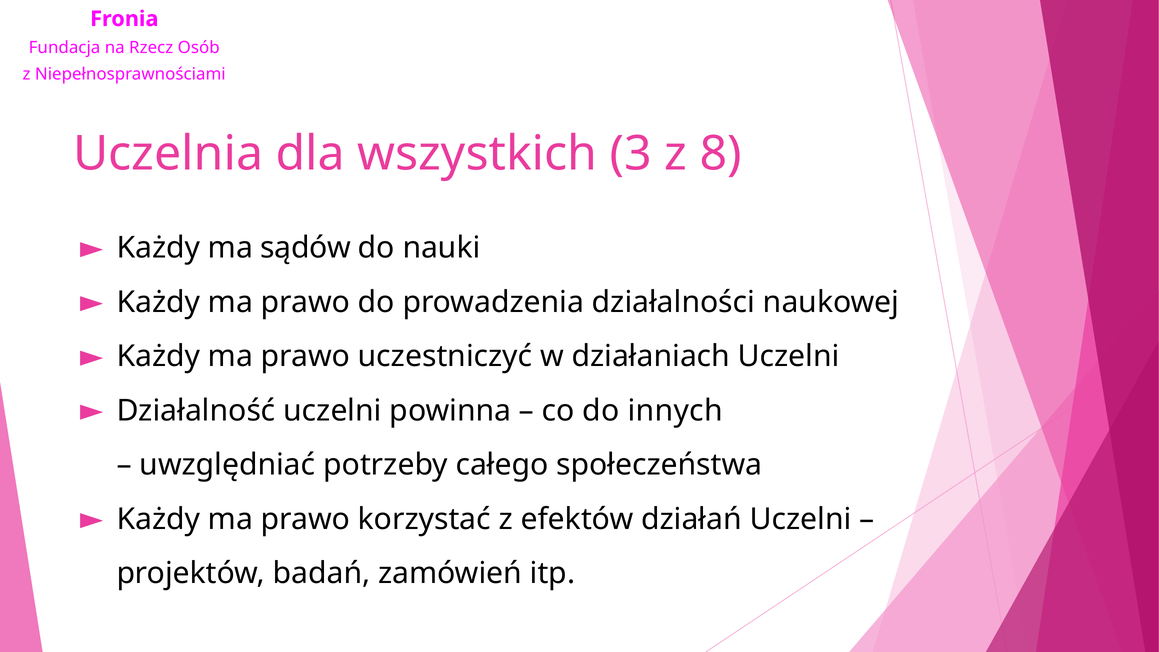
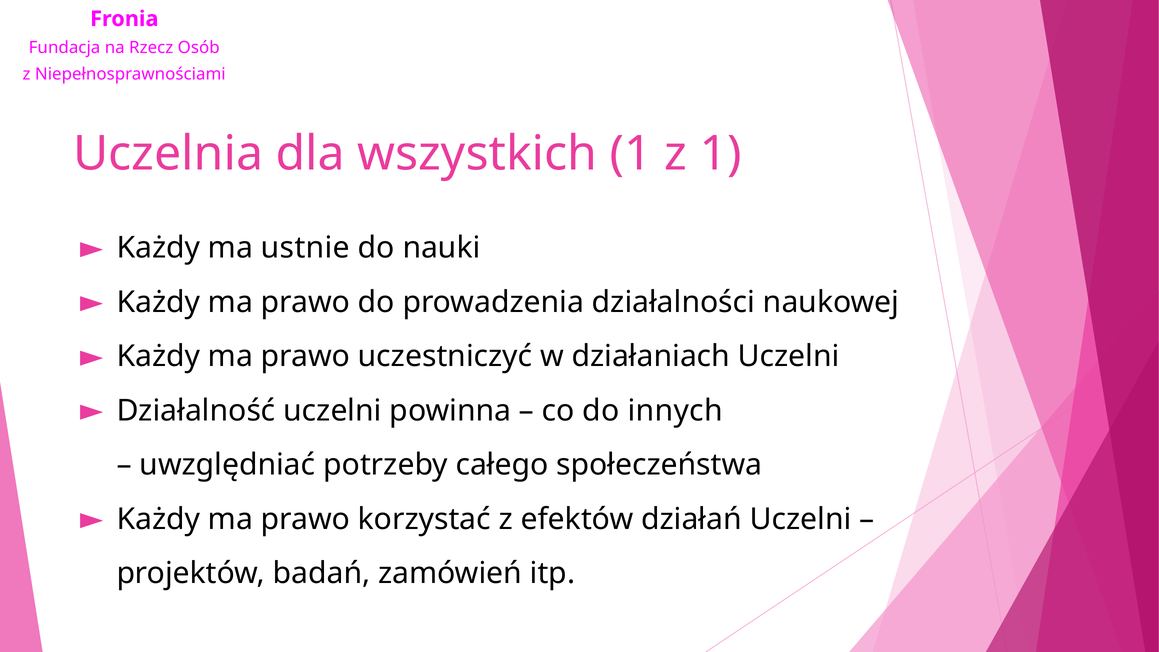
wszystkich 3: 3 -> 1 (631, 154)
z 8: 8 -> 1 (721, 154)
sądów: sądów -> ustnie (305, 248)
